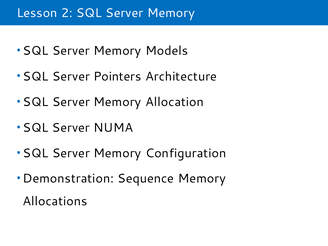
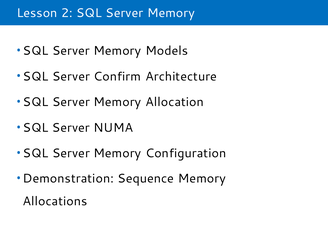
Pointers: Pointers -> Confirm (117, 76)
